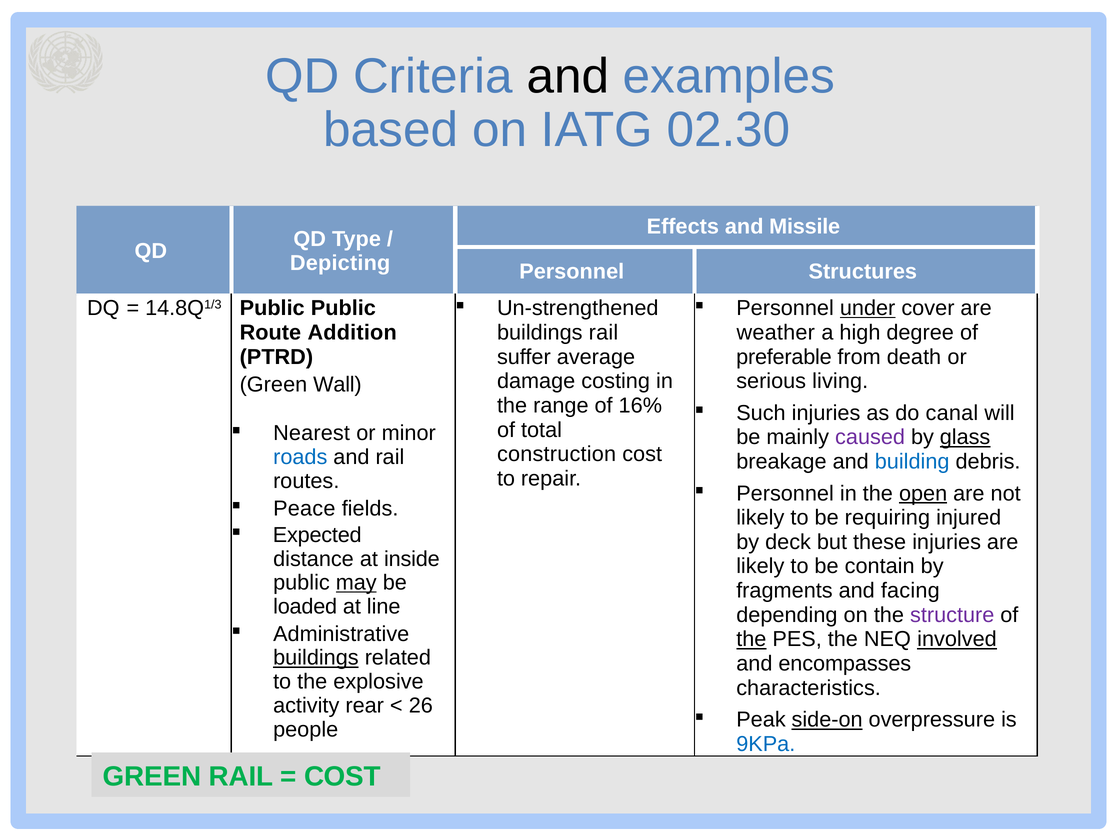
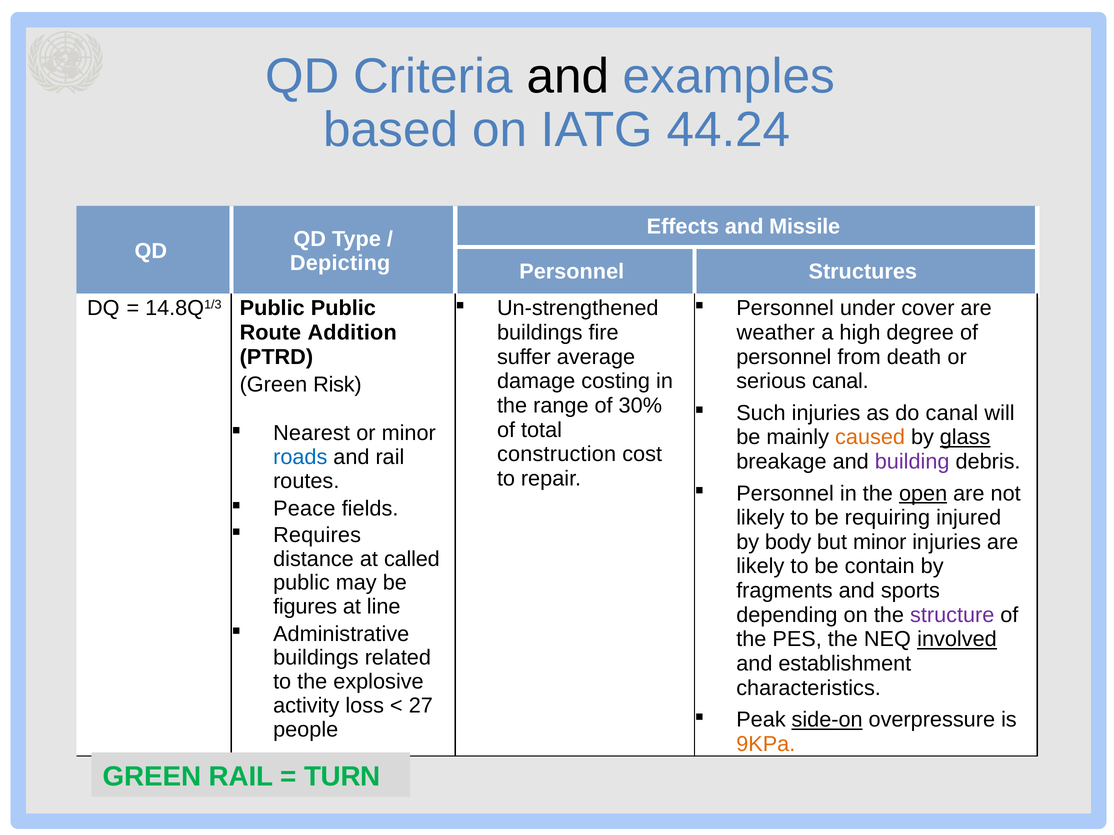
02.30: 02.30 -> 44.24 (728, 130)
under underline: present -> none (868, 308)
buildings rail: rail -> fire (604, 333)
preferable: preferable -> personnel (784, 357)
serious living: living -> canal (840, 381)
Wall: Wall -> Risk (337, 385)
16%: 16% -> 30% (640, 406)
caused colour: purple -> orange (870, 438)
building colour: blue -> purple (912, 462)
Expected: Expected -> Requires (317, 535)
deck: deck -> body (788, 542)
but these: these -> minor (880, 542)
inside: inside -> called (412, 559)
may underline: present -> none (356, 583)
facing: facing -> sports (910, 591)
loaded: loaded -> figures (305, 607)
the underline: present -> none (751, 640)
buildings underline: present -> none (316, 658)
encompasses: encompasses -> establishment (845, 664)
rear: rear -> loss (365, 706)
26: 26 -> 27 (421, 706)
9KPa colour: blue -> orange (766, 745)
COST: COST -> TURN (342, 777)
